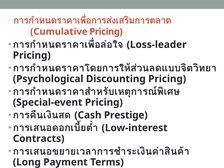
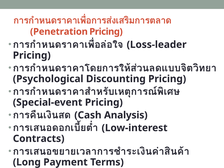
Cumulative: Cumulative -> Penetration (59, 32)
Prestige: Prestige -> Analysis (126, 115)
